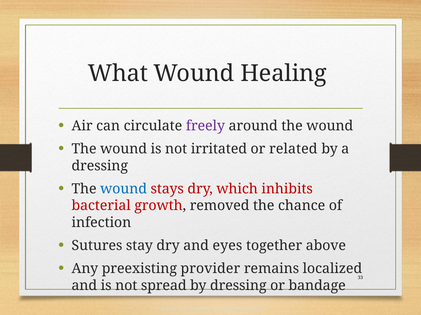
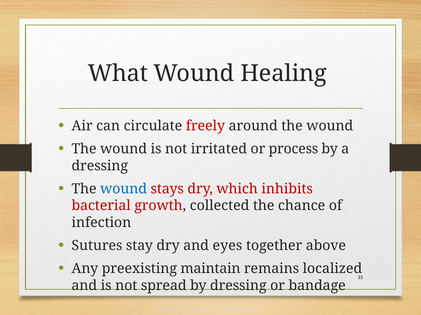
freely colour: purple -> red (205, 126)
related: related -> process (293, 149)
removed: removed -> collected (220, 206)
provider: provider -> maintain (210, 269)
